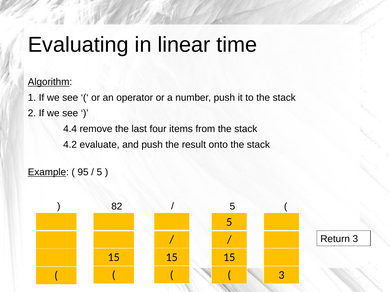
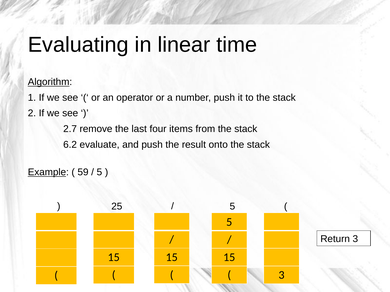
4.4: 4.4 -> 2.7 (70, 129)
4.2: 4.2 -> 6.2 (70, 145)
95: 95 -> 59 (83, 172)
82: 82 -> 25 (117, 207)
